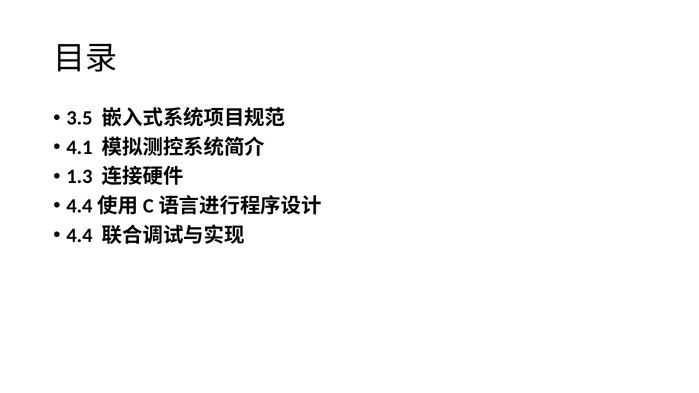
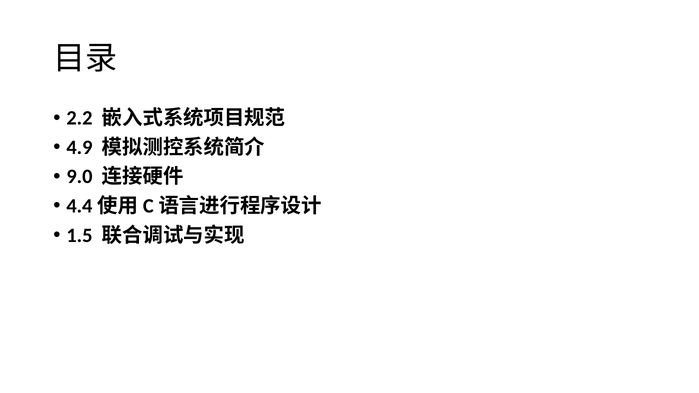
3.5: 3.5 -> 2.2 (79, 118)
4.1: 4.1 -> 4.9 (79, 147)
1.3: 1.3 -> 9.0 (79, 177)
4.4: 4.4 -> 1.5 (79, 235)
